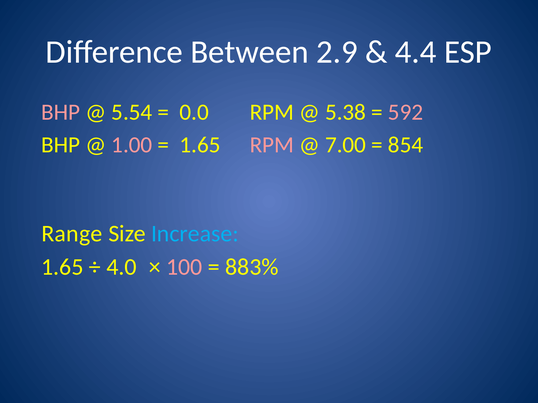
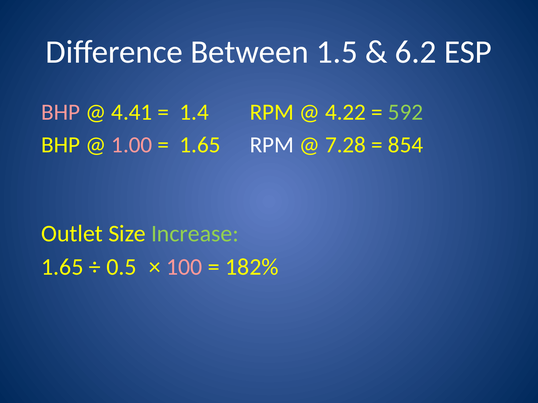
2.9: 2.9 -> 1.5 (337, 52)
4.4: 4.4 -> 6.2 (416, 52)
5.54: 5.54 -> 4.41 (132, 112)
0.0: 0.0 -> 1.4 (194, 112)
5.38: 5.38 -> 4.22 (346, 112)
592 colour: pink -> light green (406, 112)
RPM colour: pink -> white (272, 145)
7.00: 7.00 -> 7.28 (346, 145)
Range: Range -> Outlet (72, 234)
Increase colour: light blue -> light green (195, 234)
4.0: 4.0 -> 0.5 (121, 267)
883%: 883% -> 182% (252, 267)
